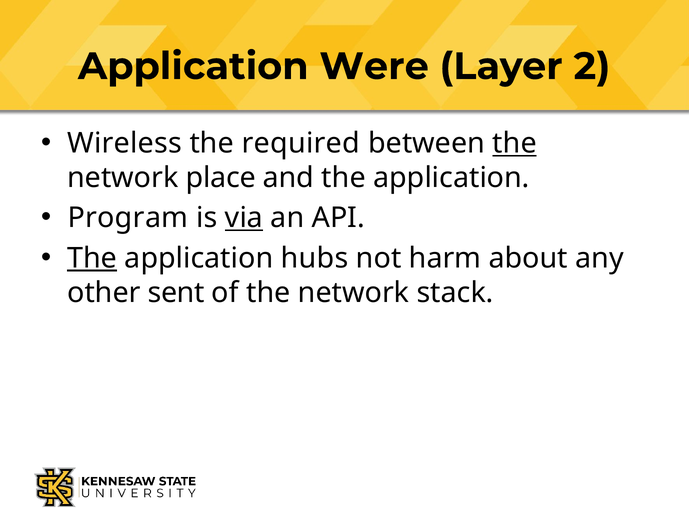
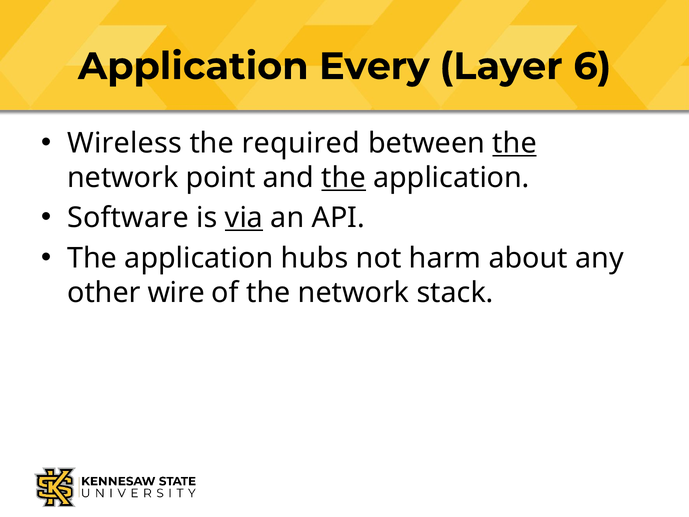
Were: Were -> Every (374, 66)
2: 2 -> 6 (592, 66)
place: place -> point (221, 178)
the underline: none -> present (344, 178)
Program: Program -> Software (128, 218)
The underline: present -> none (92, 258)
sent: sent -> wire (176, 293)
